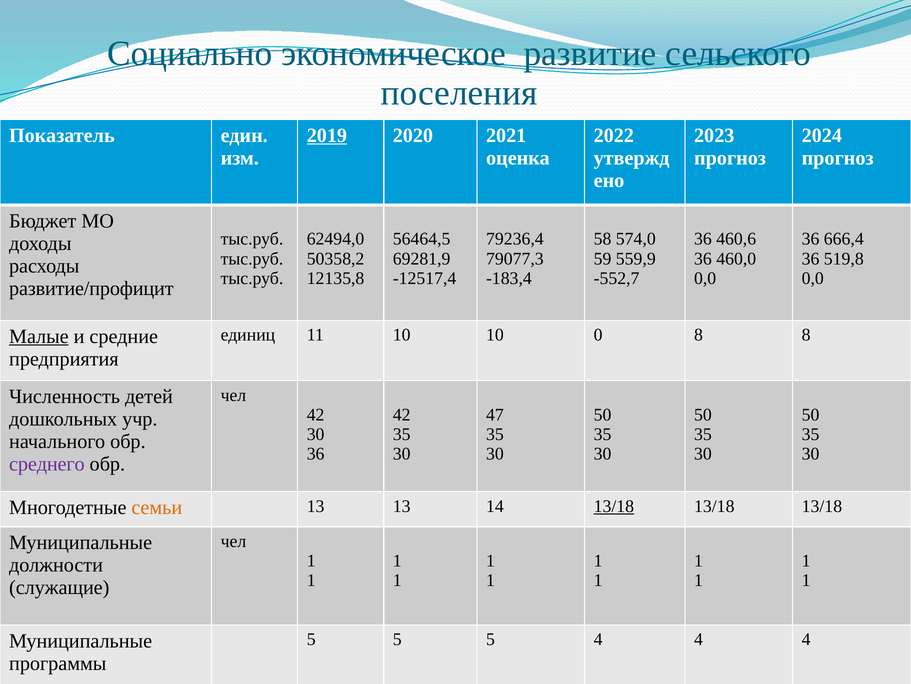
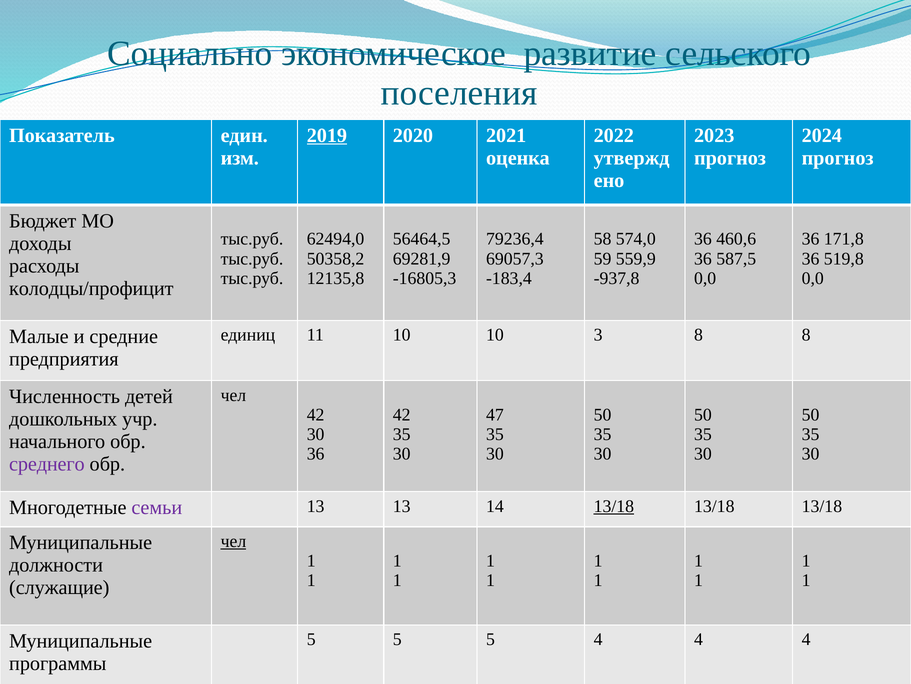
666,4: 666,4 -> 171,8 (844, 239)
79077,3: 79077,3 -> 69057,3 (515, 258)
460,0: 460,0 -> 587,5 (736, 258)
-12517,4: -12517,4 -> -16805,3 (425, 278)
-552,7: -552,7 -> -937,8 (617, 278)
развитие/профицит: развитие/профицит -> колодцы/профицит (91, 288)
0: 0 -> 3 (598, 335)
Малые underline: present -> none (39, 336)
семьи colour: orange -> purple (157, 507)
чел underline: none -> present (233, 541)
